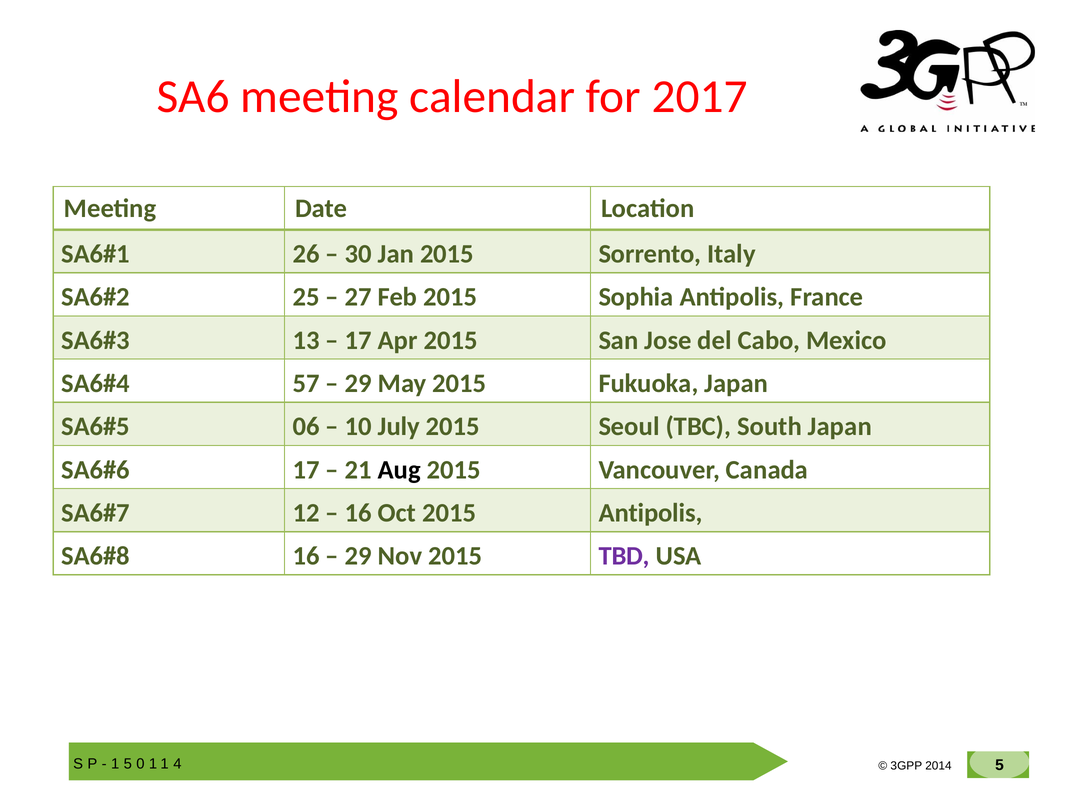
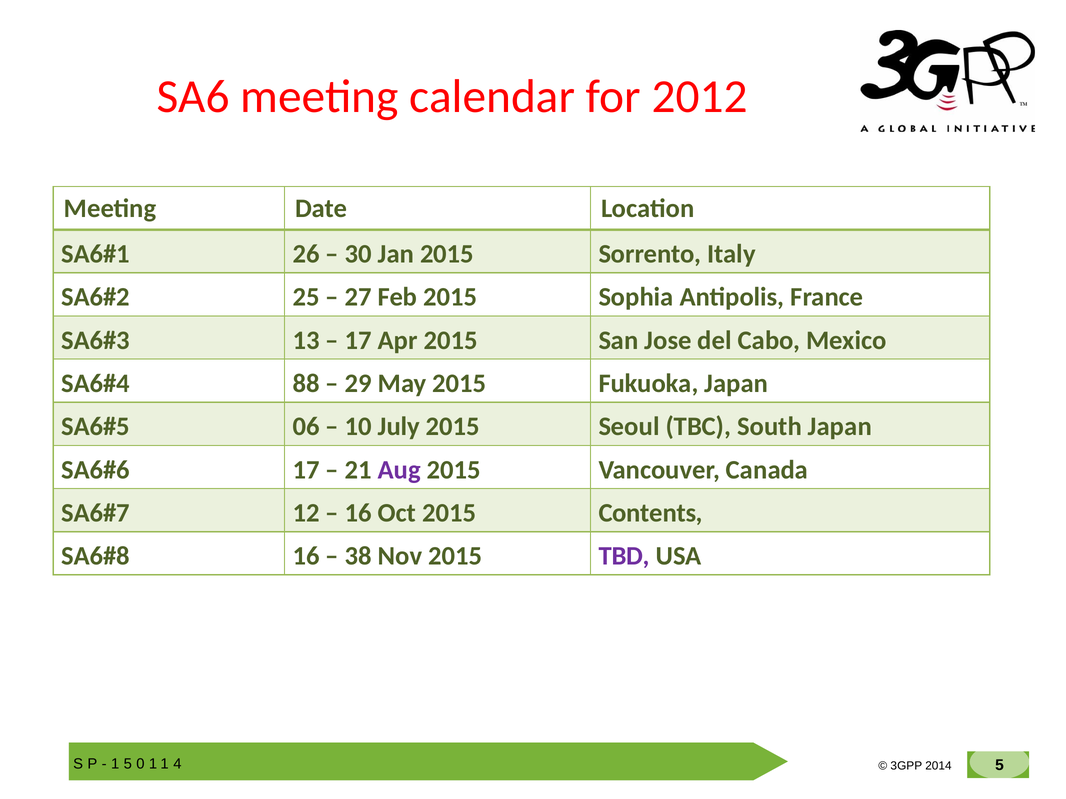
for 2017: 2017 -> 2012 (700, 97)
57: 57 -> 88 (306, 384)
Aug colour: black -> purple (399, 470)
2015 Antipolis: Antipolis -> Contents (651, 513)
29: 29 -> 38 (358, 556)
